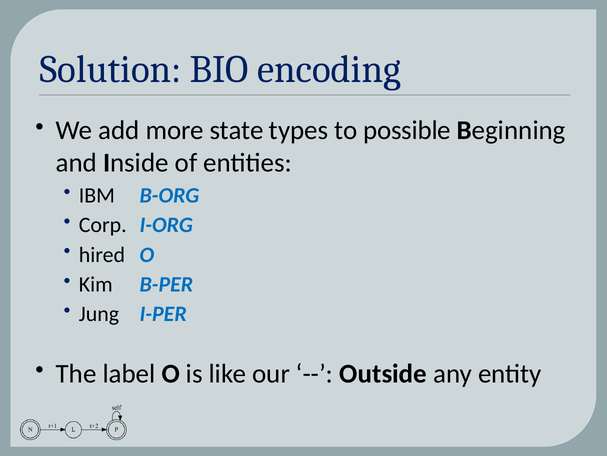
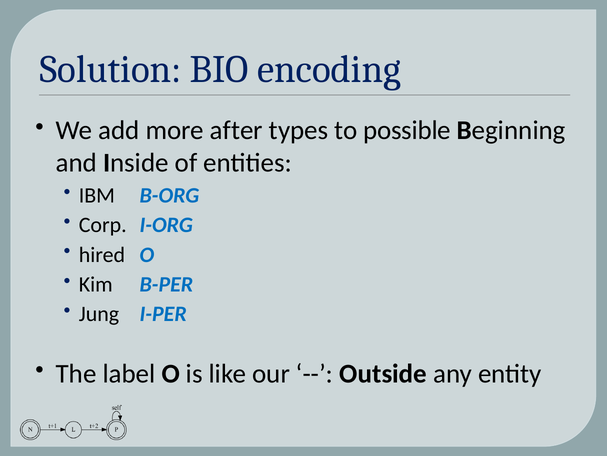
state: state -> after (236, 130)
